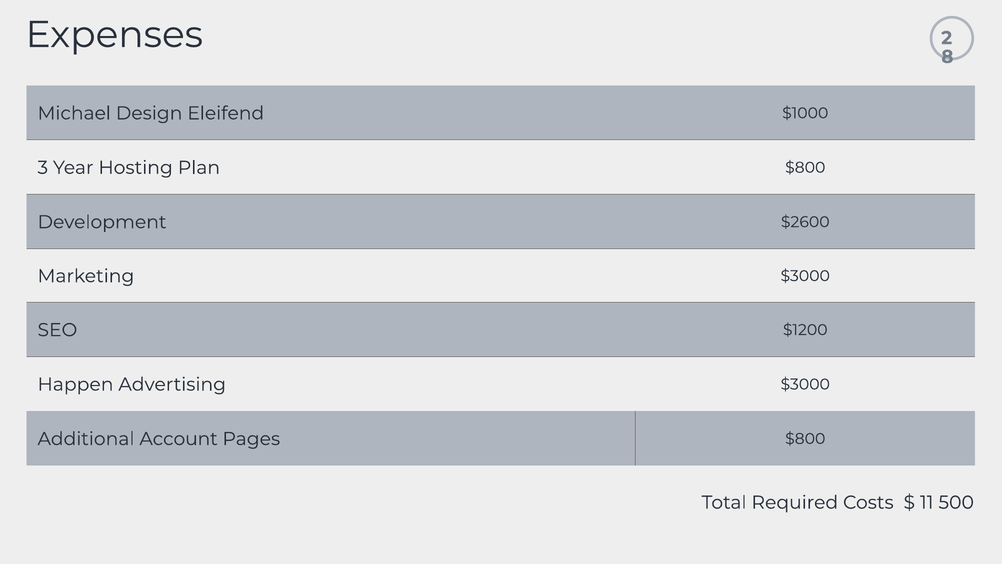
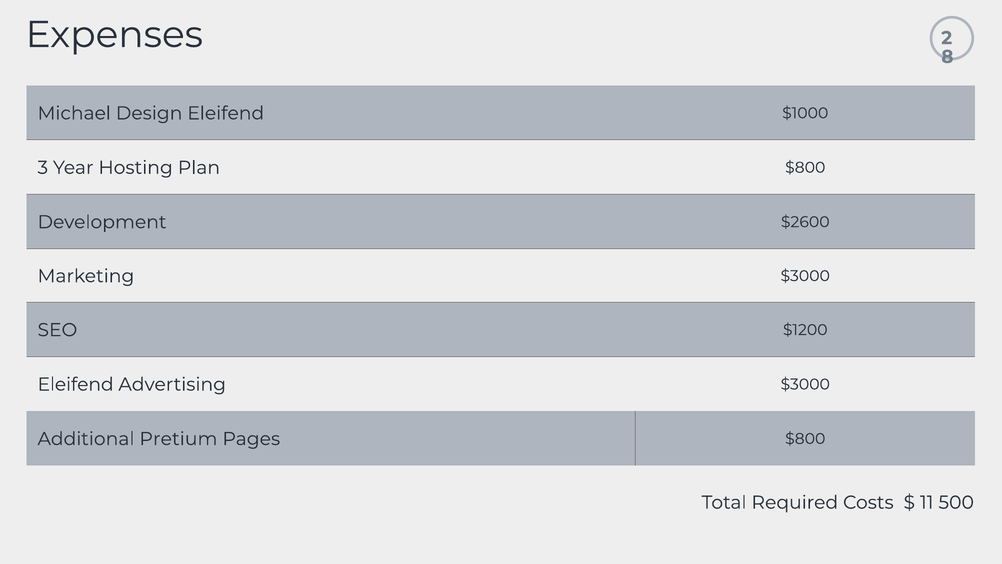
Happen: Happen -> Eleifend (76, 384)
Account: Account -> Pretium (178, 439)
